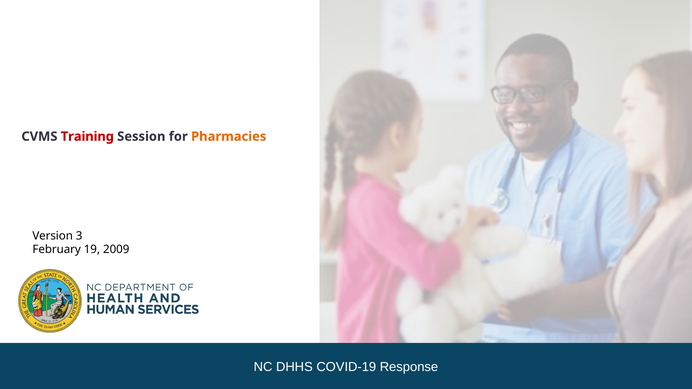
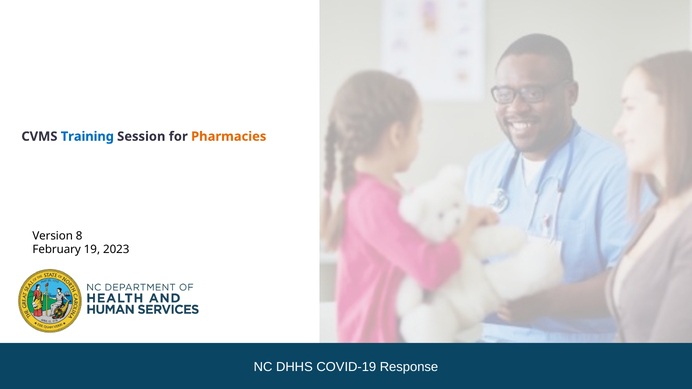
Training colour: red -> blue (87, 137)
3: 3 -> 8 (79, 236)
2009: 2009 -> 2023 (116, 250)
